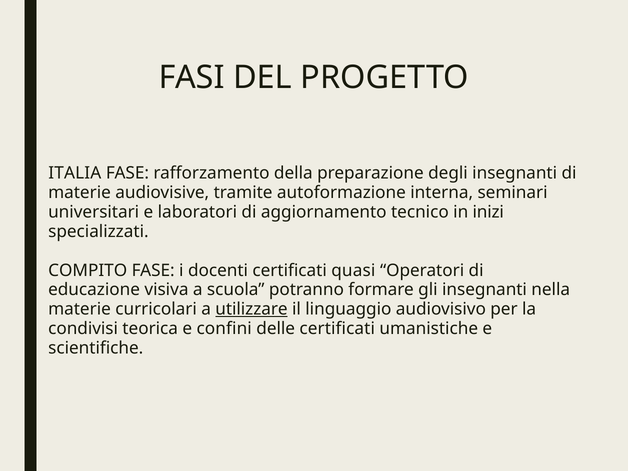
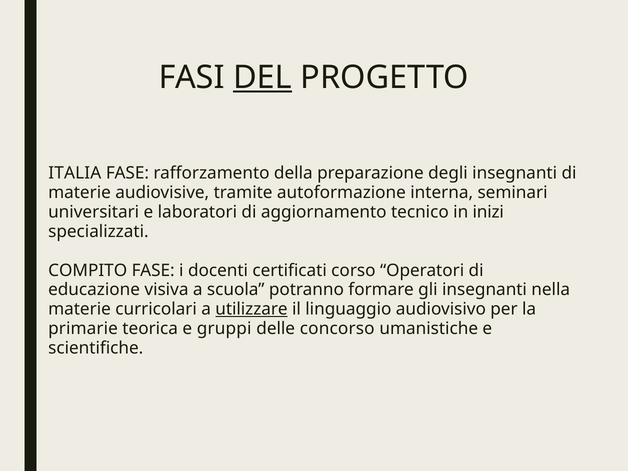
DEL underline: none -> present (263, 78)
quasi: quasi -> corso (353, 270)
condivisi: condivisi -> primarie (83, 329)
confini: confini -> gruppi (224, 329)
delle certificati: certificati -> concorso (337, 329)
